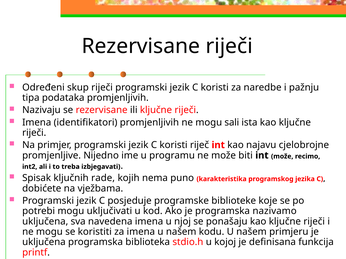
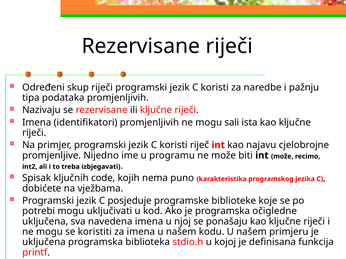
rade: rade -> code (103, 178)
nazivamo: nazivamo -> očigledne (275, 211)
